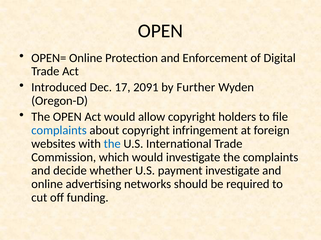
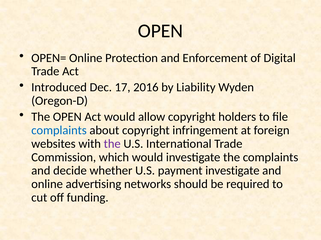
2091: 2091 -> 2016 (146, 88)
Further: Further -> Liability (196, 88)
the colour: blue -> purple (112, 144)
